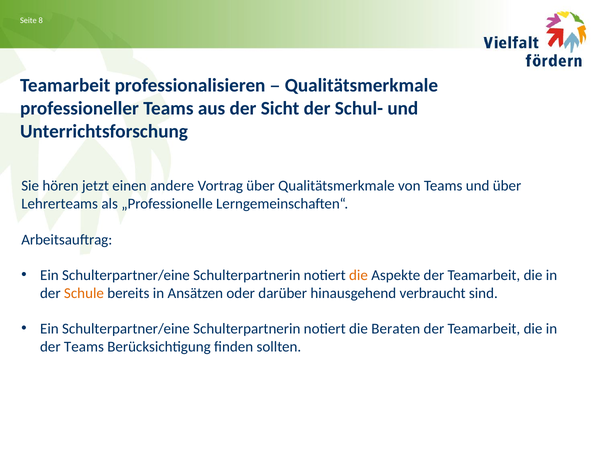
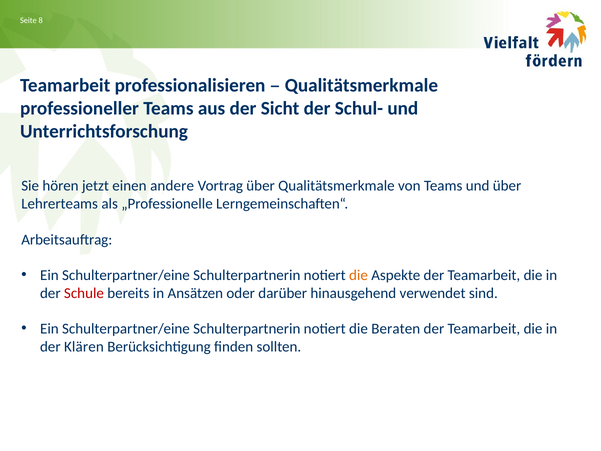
Schule colour: orange -> red (84, 293)
verbraucht: verbraucht -> verwendet (433, 293)
der Teams: Teams -> Klären (84, 347)
